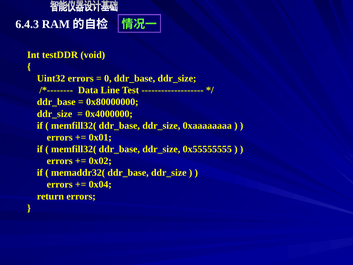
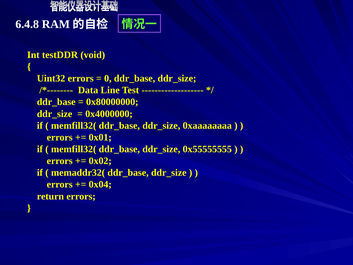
6.4.3: 6.4.3 -> 6.4.8 (27, 24)
